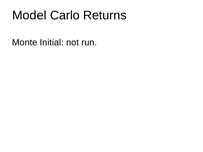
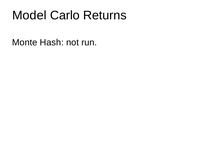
Initial: Initial -> Hash (52, 43)
